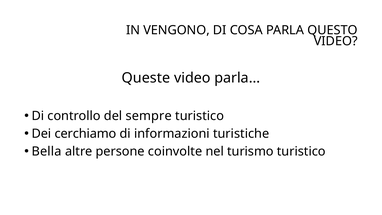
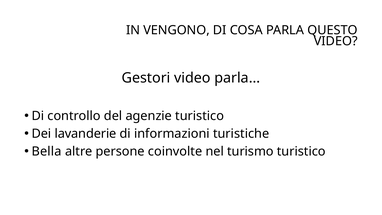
Queste: Queste -> Gestori (146, 78)
sempre: sempre -> agenzie (149, 116)
cerchiamo: cerchiamo -> lavanderie (85, 134)
